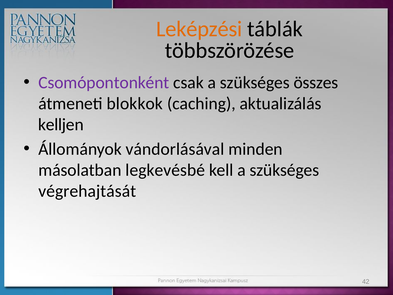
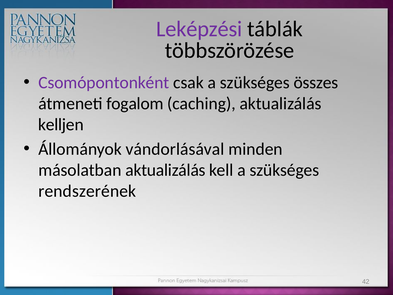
Leképzési colour: orange -> purple (199, 29)
blokkok: blokkok -> fogalom (135, 103)
másolatban legkevésbé: legkevésbé -> aktualizálás (165, 170)
végrehajtását: végrehajtását -> rendszerének (87, 191)
